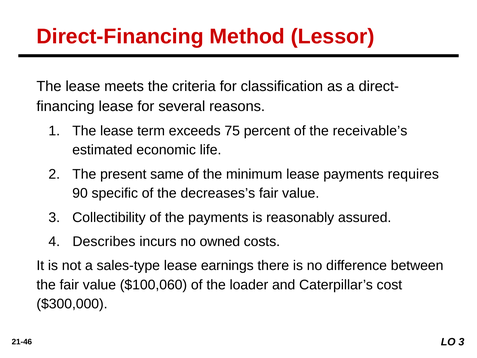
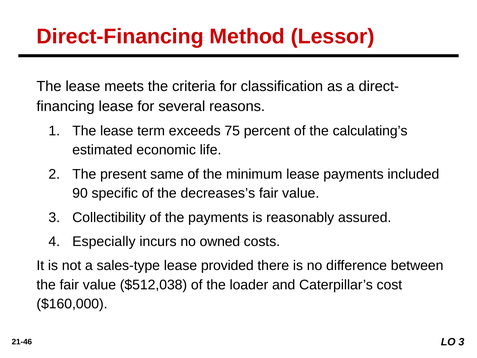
receivable’s: receivable’s -> calculating’s (370, 131)
requires: requires -> included (413, 174)
Describes: Describes -> Especially (104, 241)
earnings: earnings -> provided (227, 265)
$100,060: $100,060 -> $512,038 (153, 285)
$300,000: $300,000 -> $160,000 (72, 304)
